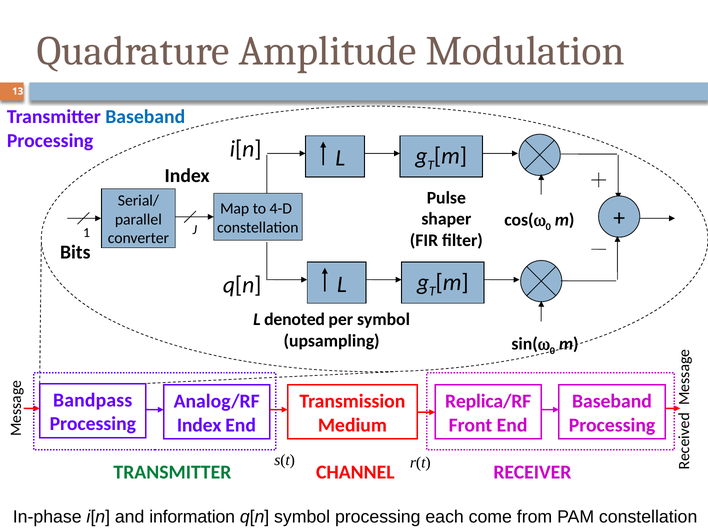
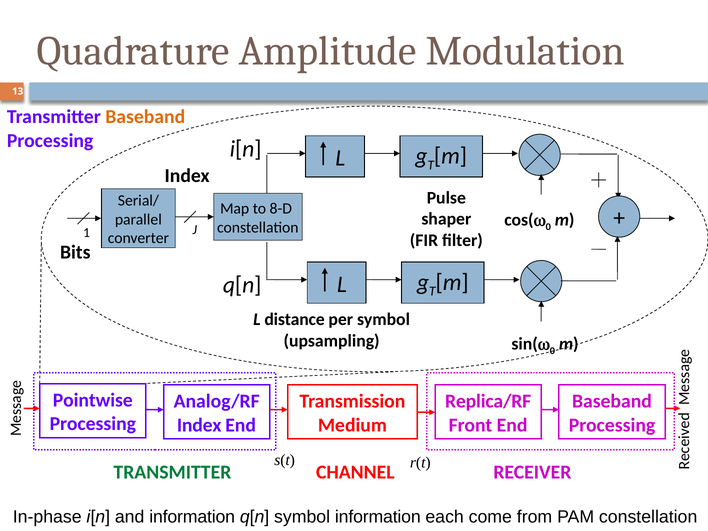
Baseband colour: blue -> orange (145, 117)
4-D: 4-D -> 8-D (281, 208)
denoted: denoted -> distance (295, 320)
Bandpass: Bandpass -> Pointwise (93, 400)
symbol processing: processing -> information (378, 517)
